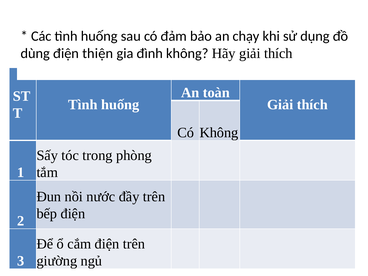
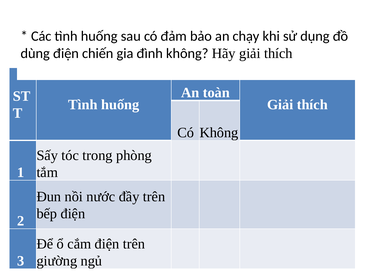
thiện: thiện -> chiến (98, 53)
